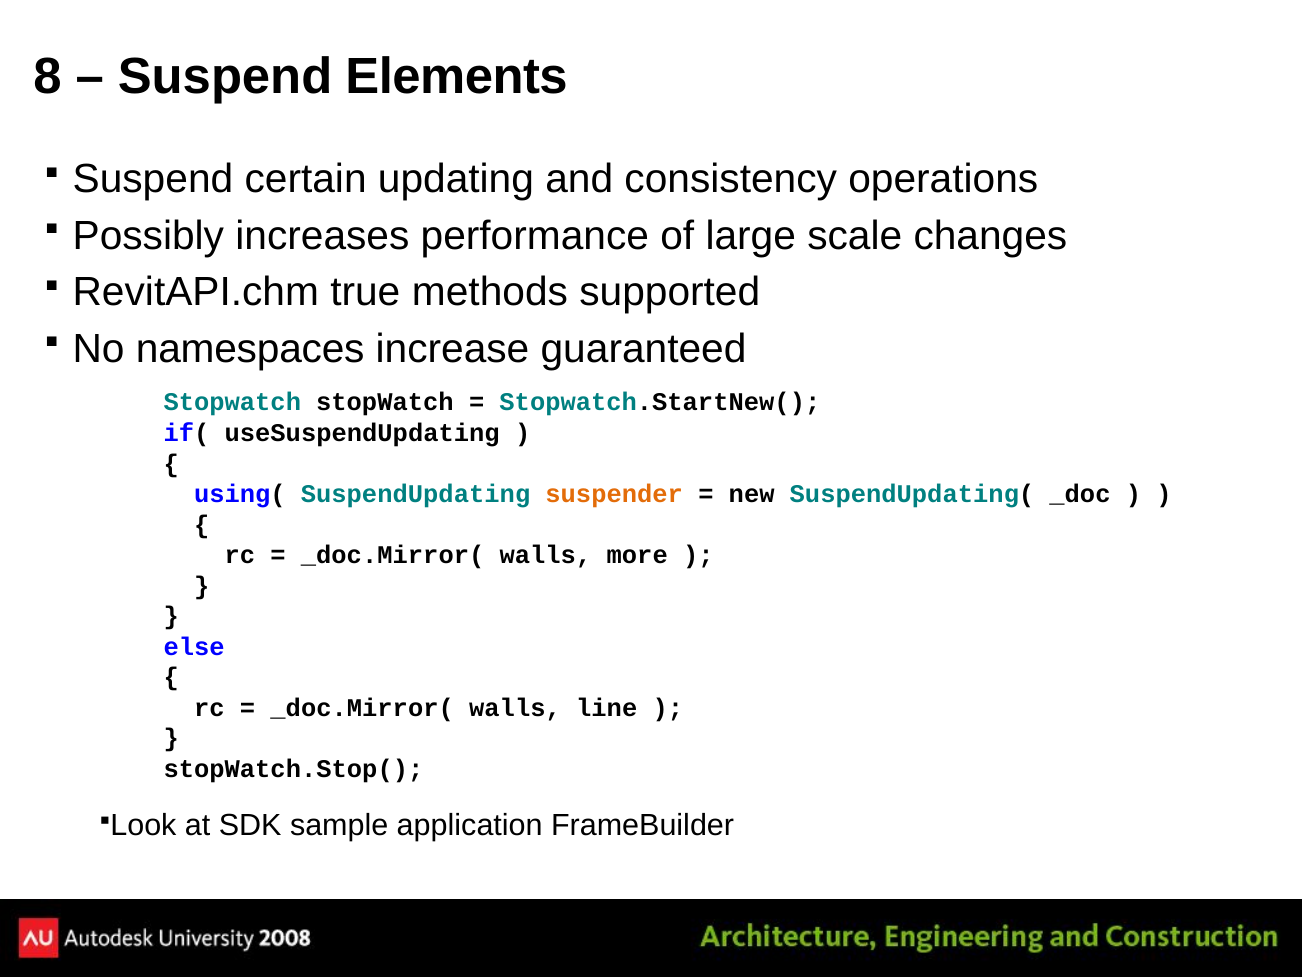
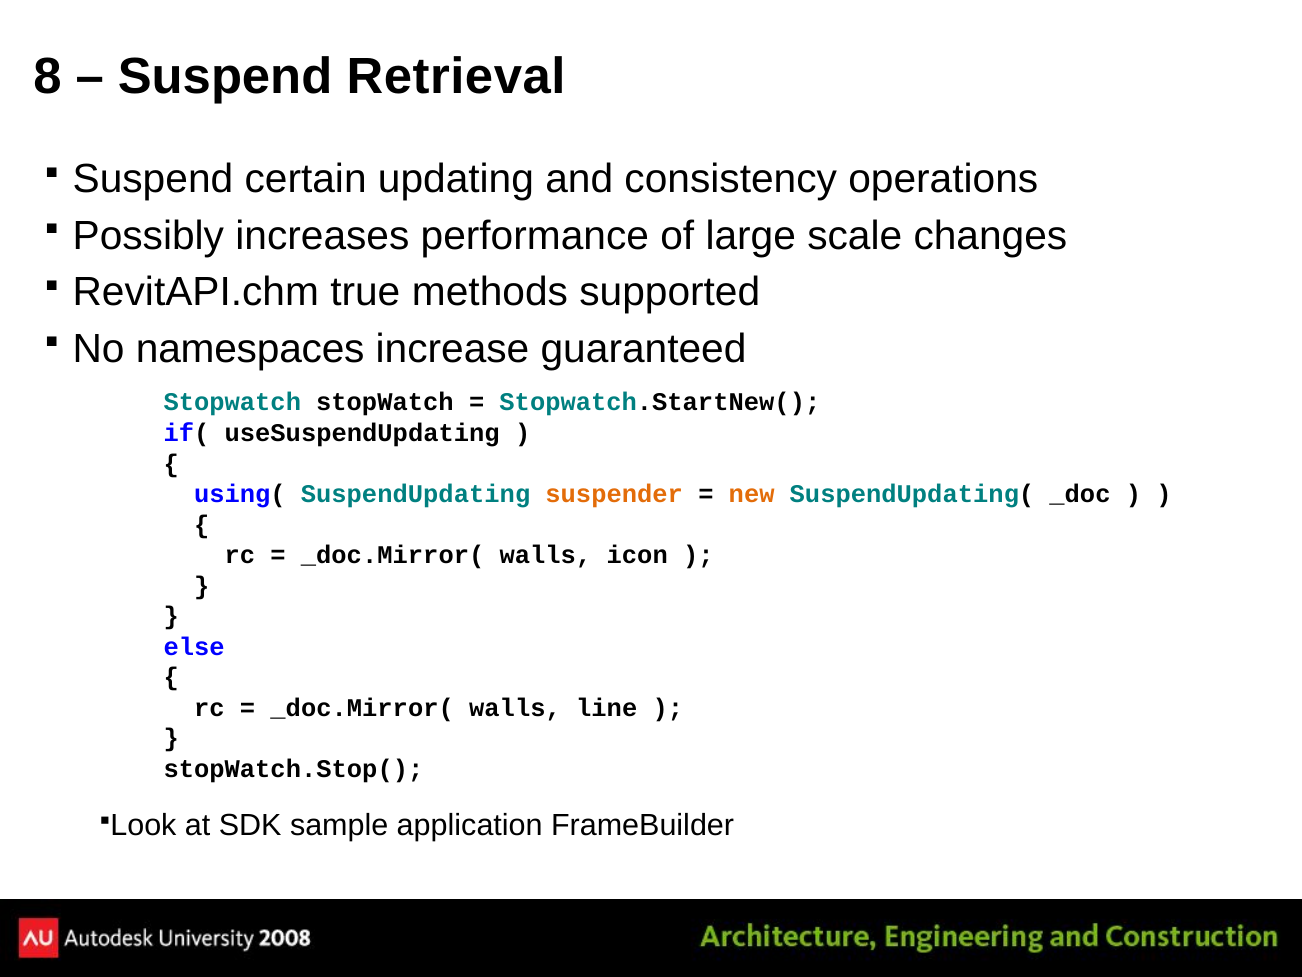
Elements: Elements -> Retrieval (456, 77)
new colour: black -> orange (752, 494)
more: more -> icon (637, 555)
